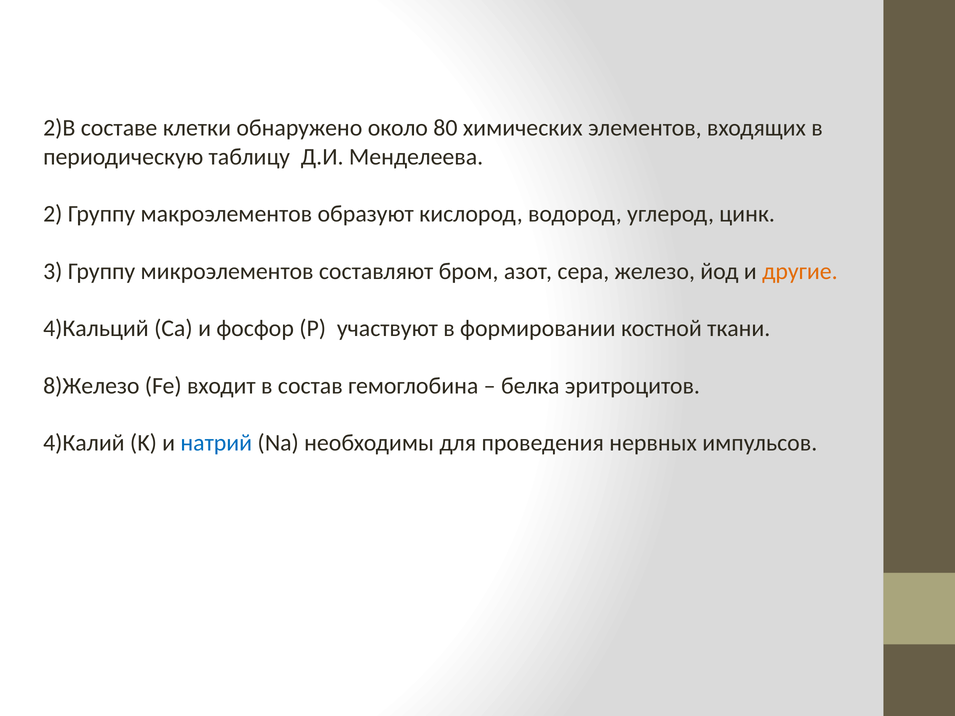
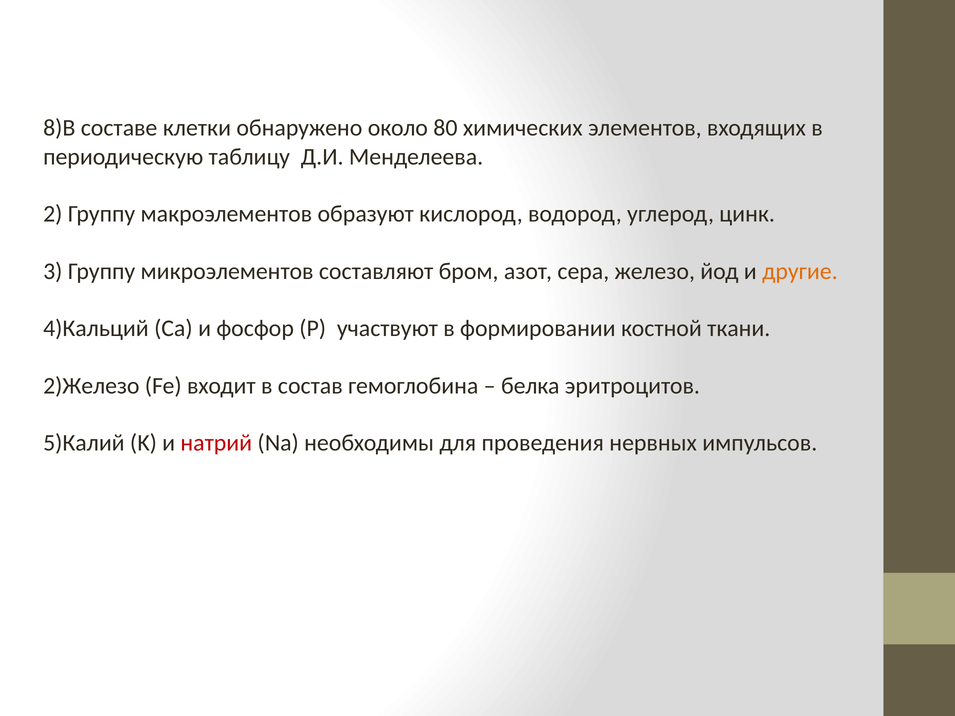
2)В: 2)В -> 8)В (59, 128)
8)Железо: 8)Железо -> 2)Железо (91, 386)
4)Калий: 4)Калий -> 5)Калий (84, 443)
натрий colour: blue -> red (216, 443)
